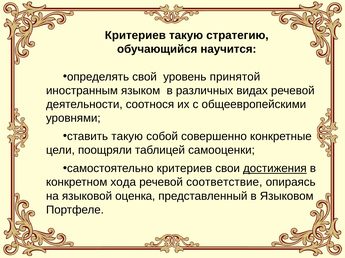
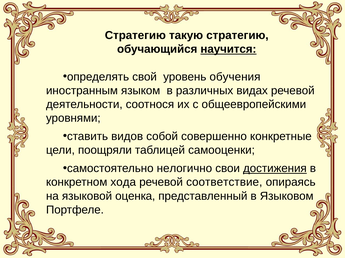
Критериев: Критериев -> Стратегию (135, 36)
научится underline: none -> present (228, 49)
принятой: принятой -> обучения (235, 77)
ставить такую: такую -> видов (127, 137)
самостоятельно критериев: критериев -> нелогично (184, 169)
